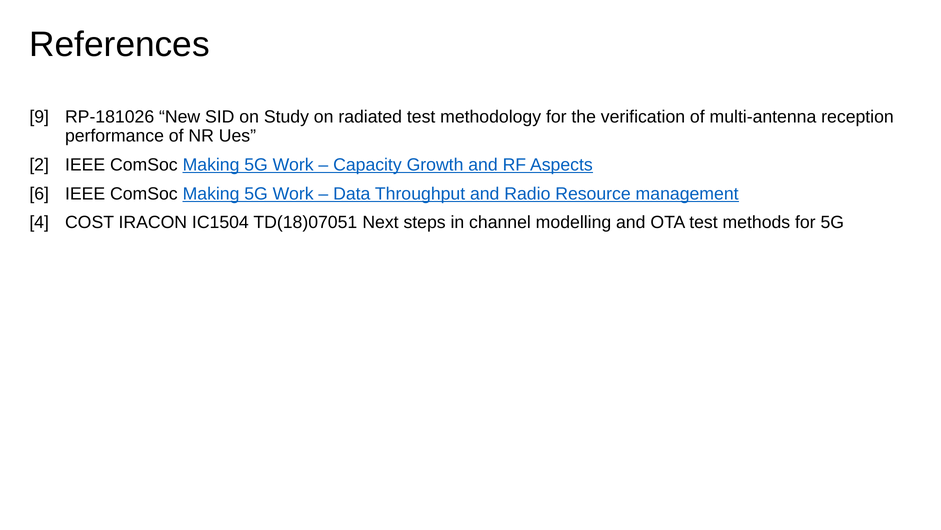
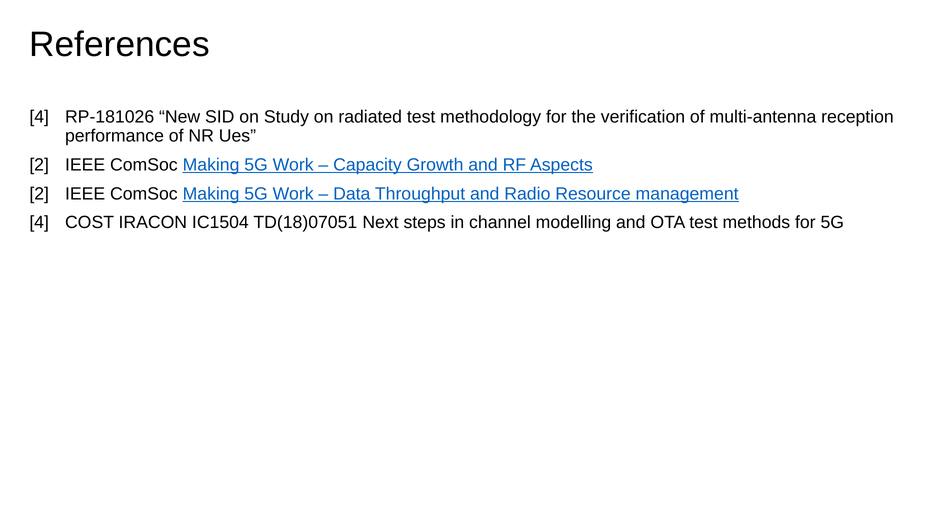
9: 9 -> 4 (39, 117)
6: 6 -> 2 (39, 194)
